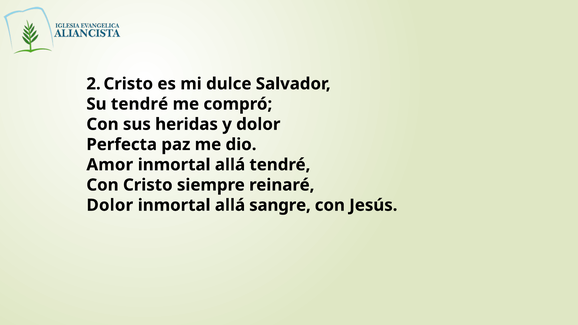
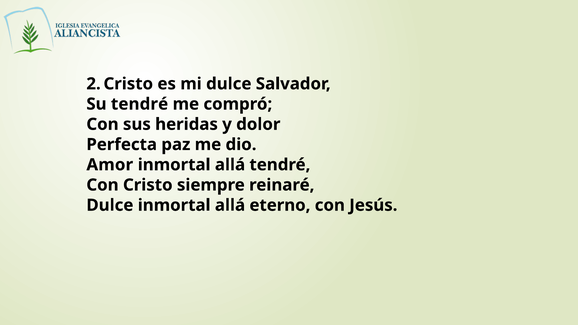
Dolor: Dolor -> Dulce (110, 205)
sangre: sangre -> eterno (280, 205)
